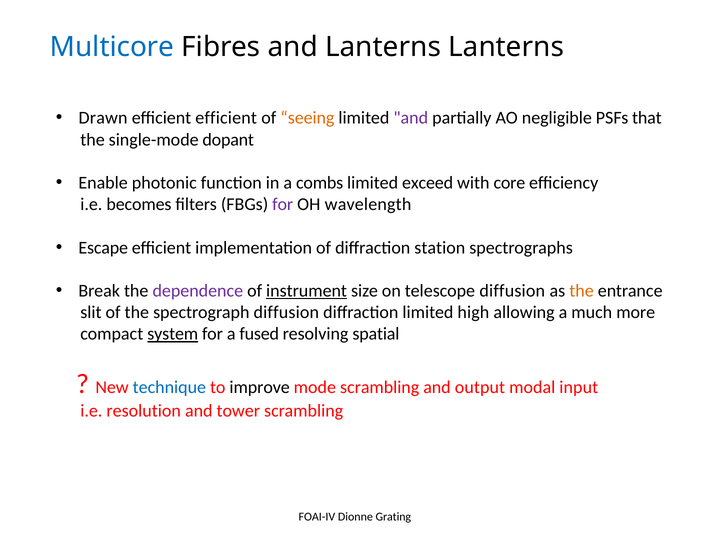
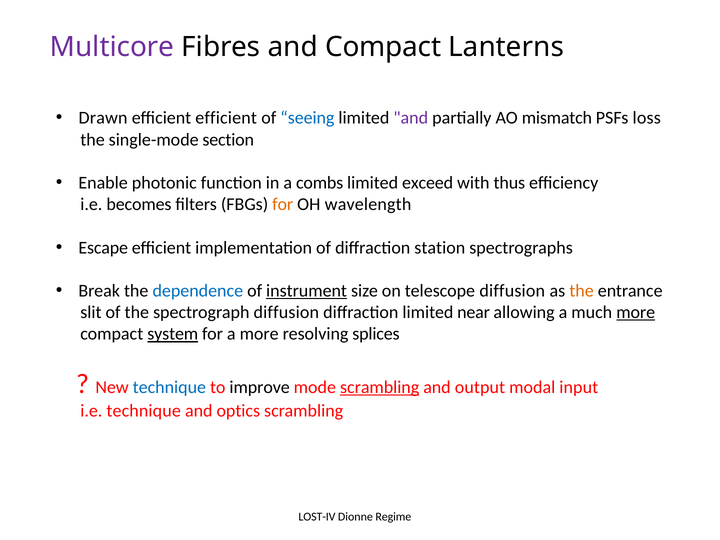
Multicore colour: blue -> purple (112, 47)
and Lanterns: Lanterns -> Compact (383, 47)
seeing colour: orange -> blue (307, 118)
negligible: negligible -> mismatch (557, 118)
that: that -> loss (647, 118)
dopant: dopant -> section (228, 140)
core: core -> thus (509, 183)
for colour: purple -> orange (283, 204)
dependence colour: purple -> blue (198, 291)
high: high -> near (474, 312)
more underline: none -> present (636, 312)
a fused: fused -> more (259, 334)
spatial: spatial -> splices (376, 334)
scrambling underline: none -> present (380, 387)
i.e resolution: resolution -> technique (144, 411)
tower: tower -> optics (238, 411)
FOAI-IV: FOAI-IV -> LOST-IV (317, 517)
Grating: Grating -> Regime (393, 517)
